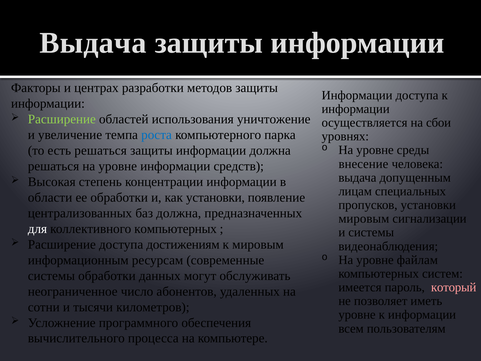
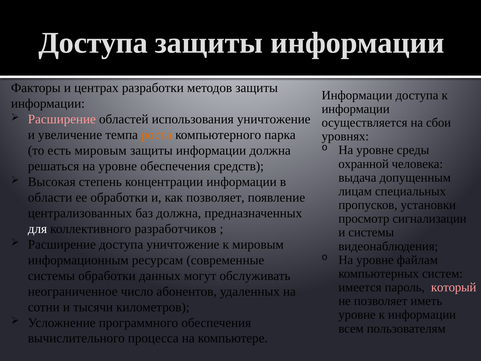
Выдача: Выдача -> Доступа (93, 43)
Расширение colour: light green -> pink (62, 119)
роста colour: blue -> orange (157, 135)
есть решаться: решаться -> мировым (101, 150)
внесение: внесение -> охранной (364, 164)
уровне информации: информации -> обеспечения (175, 166)
как установки: установки -> позволяет (215, 197)
мировым: мировым -> просмотр (364, 219)
коллективного компьютерных: компьютерных -> разработчиков (175, 229)
доступа достижениям: достижениям -> уничтожение (183, 244)
